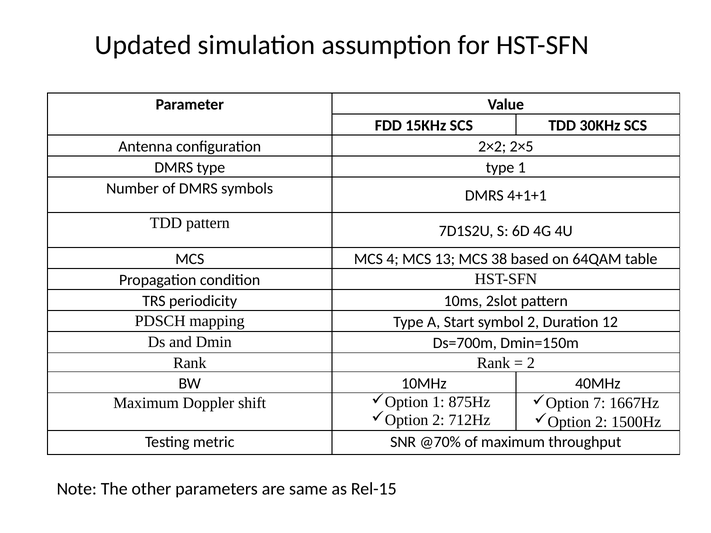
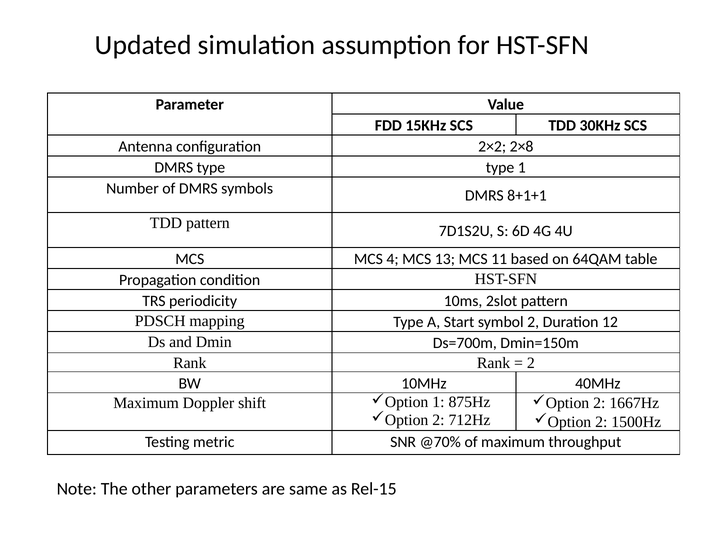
2×5: 2×5 -> 2×8 (522, 147)
4+1+1: 4+1+1 -> 8+1+1 (527, 196)
38: 38 -> 11 (499, 259)
7: 7 -> 2 (599, 403)
